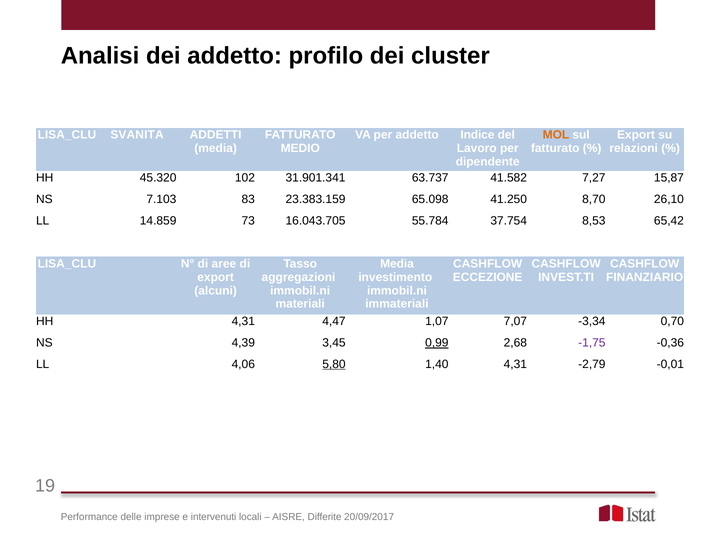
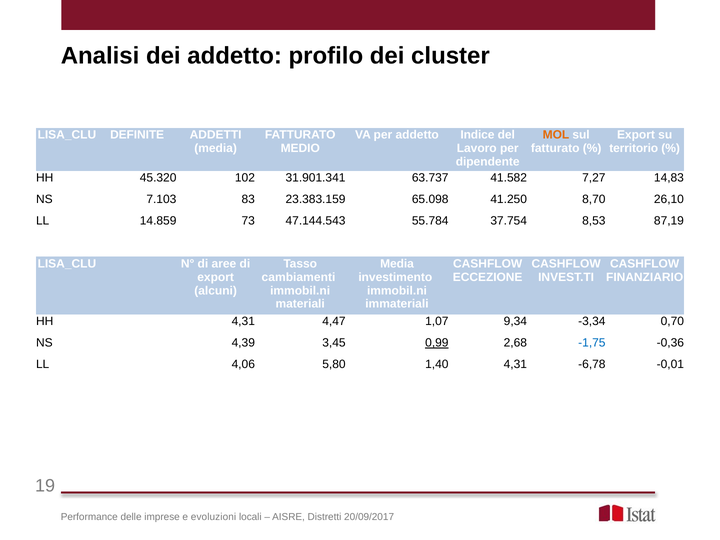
SVANITA: SVANITA -> DEFINITE (137, 135)
relazioni: relazioni -> territorio (634, 148)
15,87: 15,87 -> 14,83 (669, 178)
16.043.705: 16.043.705 -> 47.144.543 (316, 221)
65,42: 65,42 -> 87,19 (669, 221)
aggregazioni: aggregazioni -> cambiamenti (298, 277)
7,07: 7,07 -> 9,34 (515, 321)
-1,75 colour: purple -> blue (592, 343)
5,80 underline: present -> none (334, 364)
-2,79: -2,79 -> -6,78 (592, 364)
intervenuti: intervenuti -> evoluzioni (214, 517)
Differite: Differite -> Distretti (325, 517)
